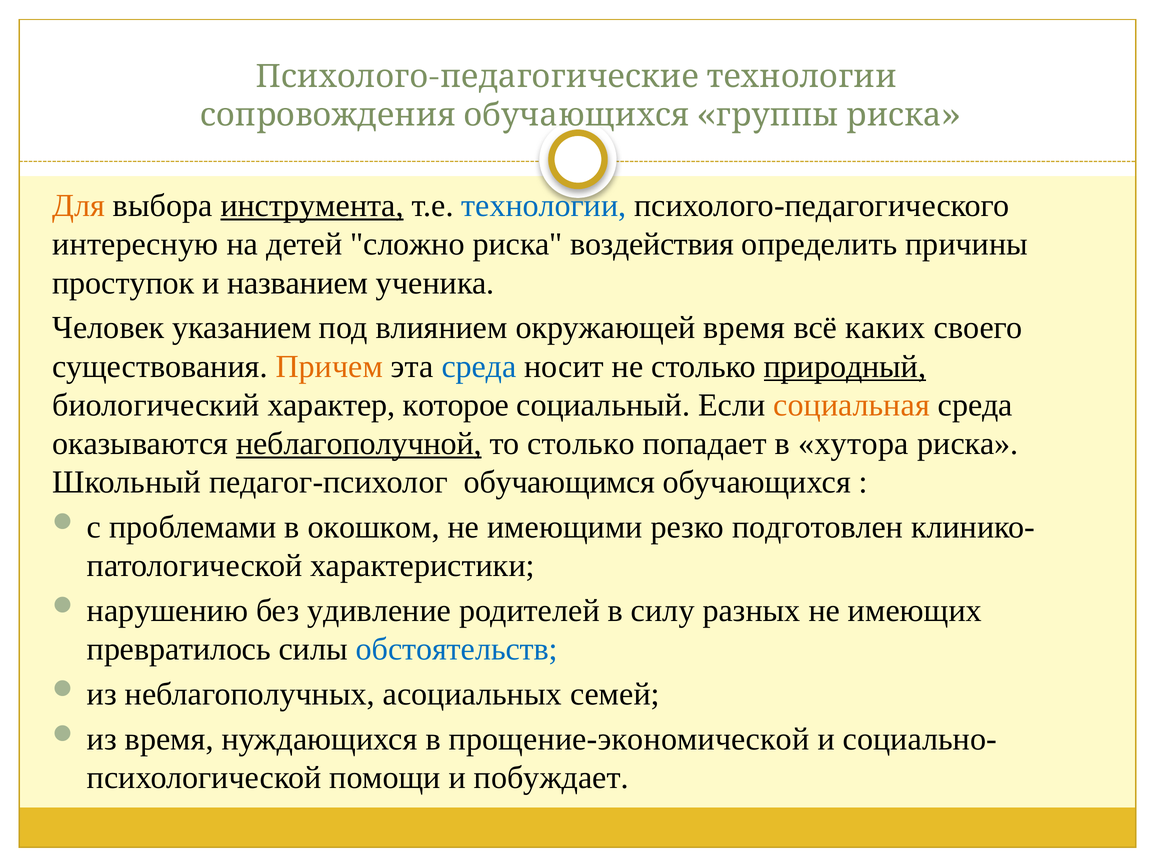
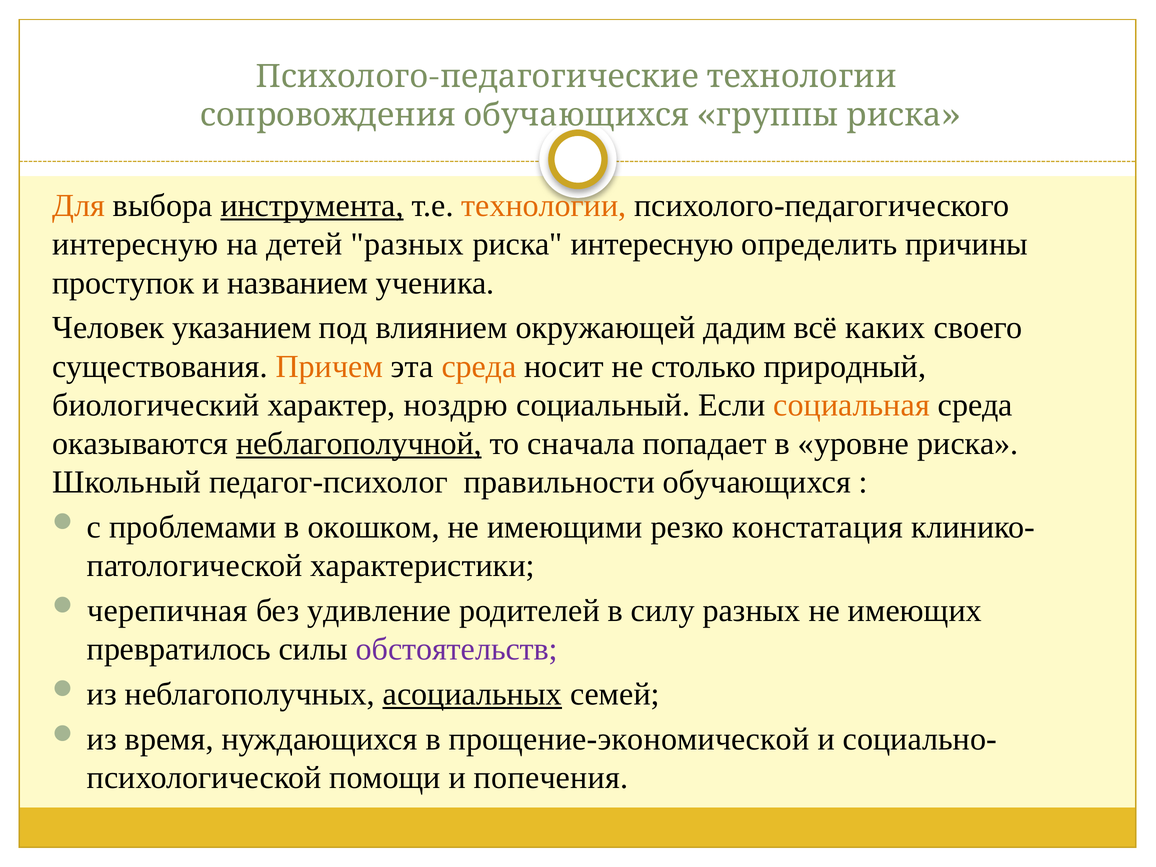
технологии colour: blue -> orange (544, 206)
детей сложно: сложно -> разных (407, 244)
риска воздействия: воздействия -> интересную (652, 244)
окружающей время: время -> дадим (745, 328)
среда colour: blue -> orange (479, 366)
природный underline: present -> none (845, 366)
которое: которое -> ноздрю (456, 405)
то столько: столько -> сначала (581, 444)
хутора: хутора -> уровне (854, 444)
обучающимся: обучающимся -> правильности (559, 482)
подготовлен: подготовлен -> констатация (818, 527)
нарушению: нарушению -> черепичная (167, 611)
обстоятельств colour: blue -> purple (457, 649)
асоциальных underline: none -> present (472, 694)
побуждает: побуждает -> попечения (551, 778)
